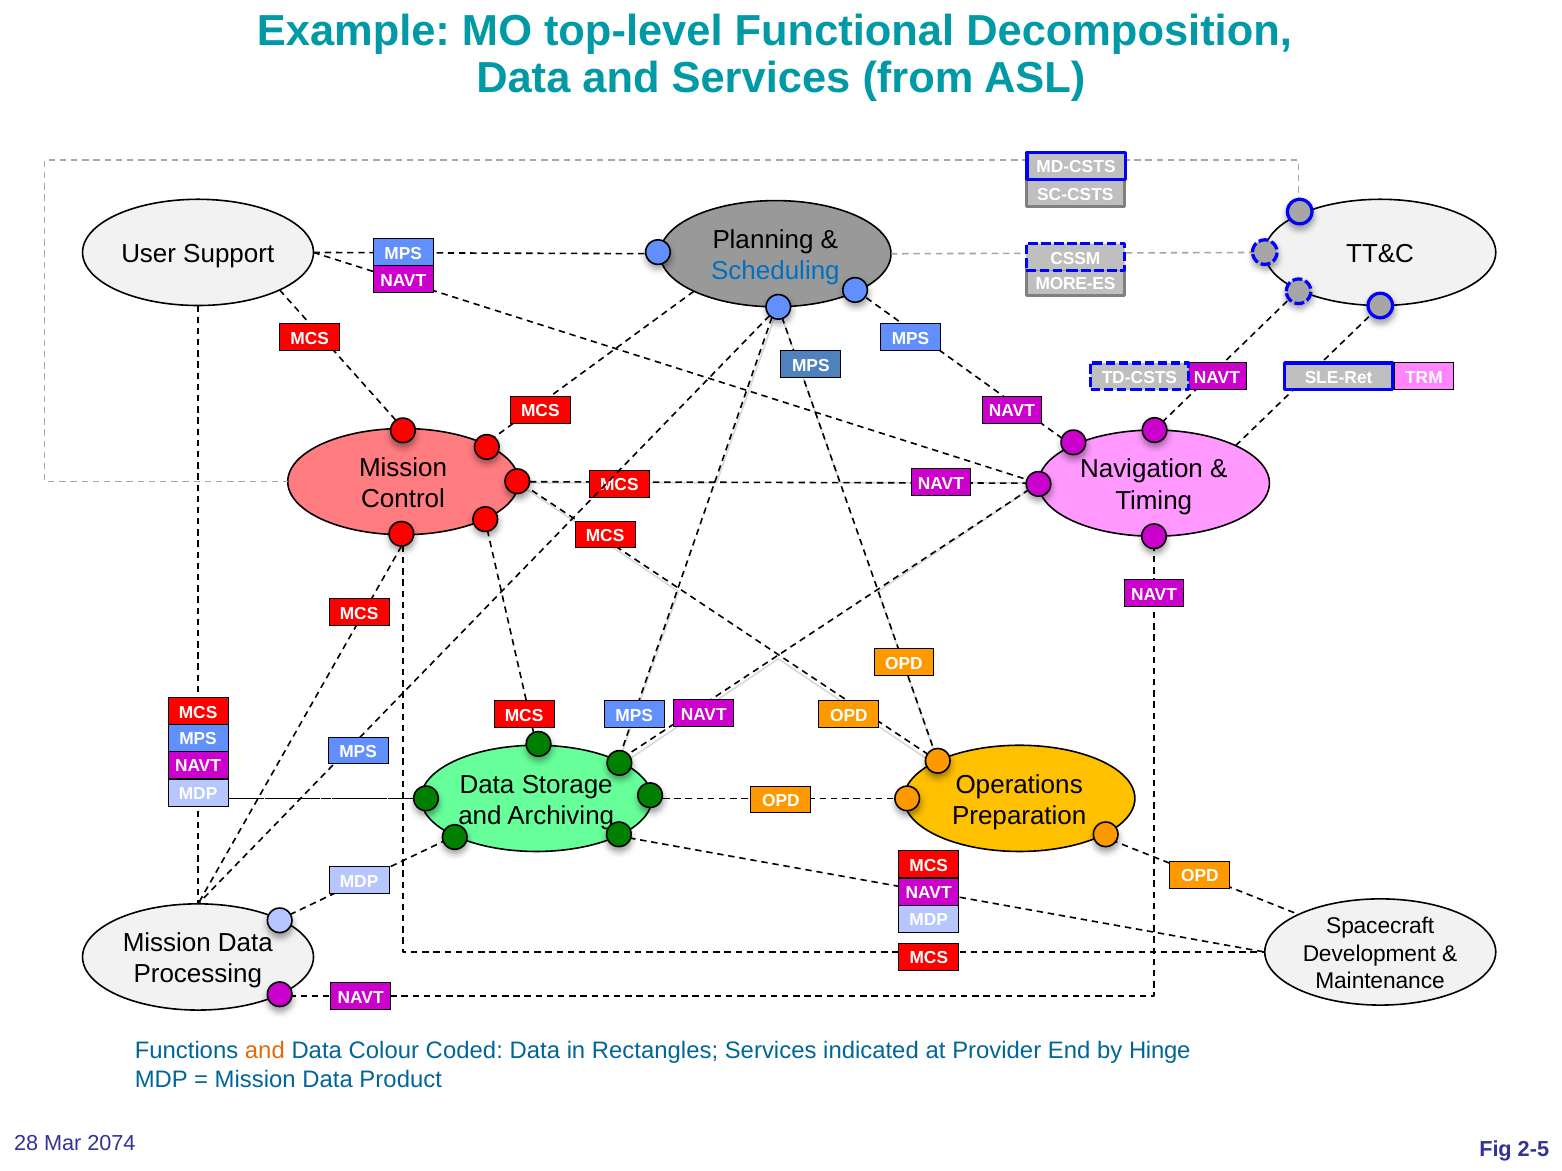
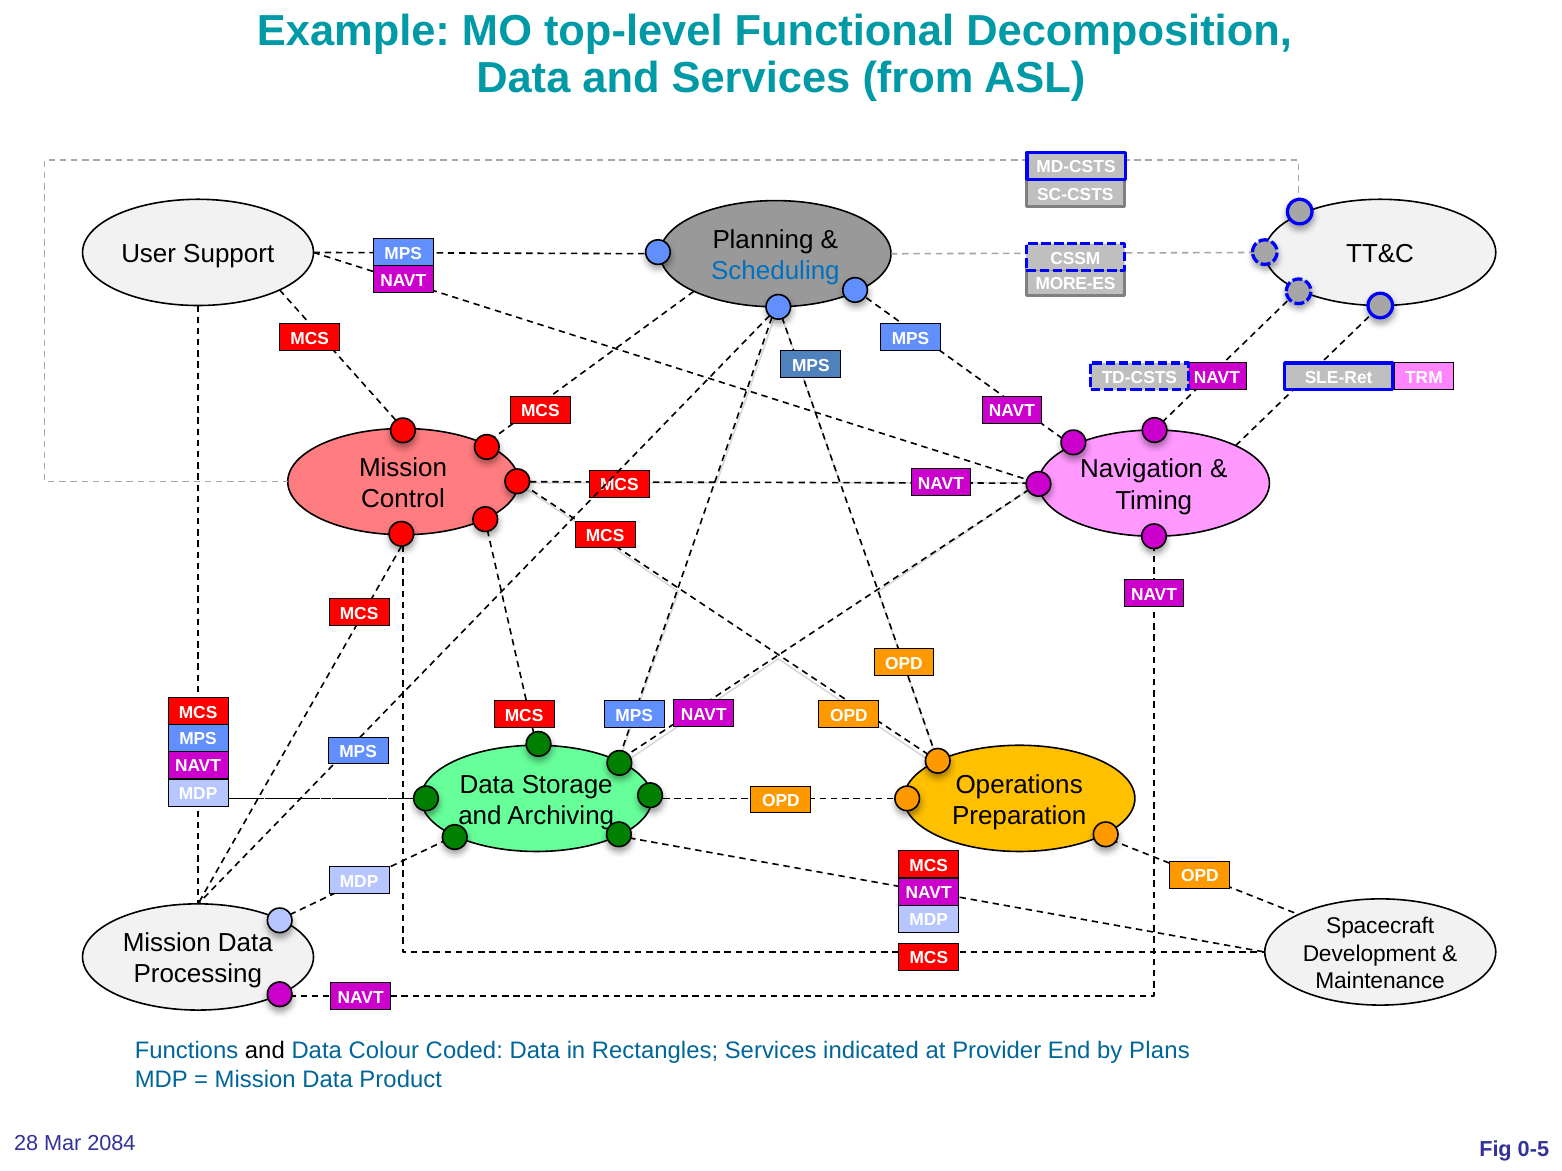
and colour: orange -> black (265, 1051)
Hinge: Hinge -> Plans (1159, 1051)
2074: 2074 -> 2084 (111, 1144)
2-5: 2-5 -> 0-5 (1533, 1150)
